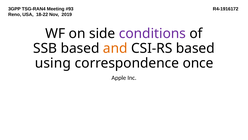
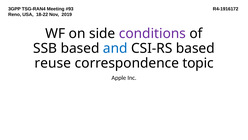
and colour: orange -> blue (115, 48)
using: using -> reuse (53, 63)
once: once -> topic (198, 63)
